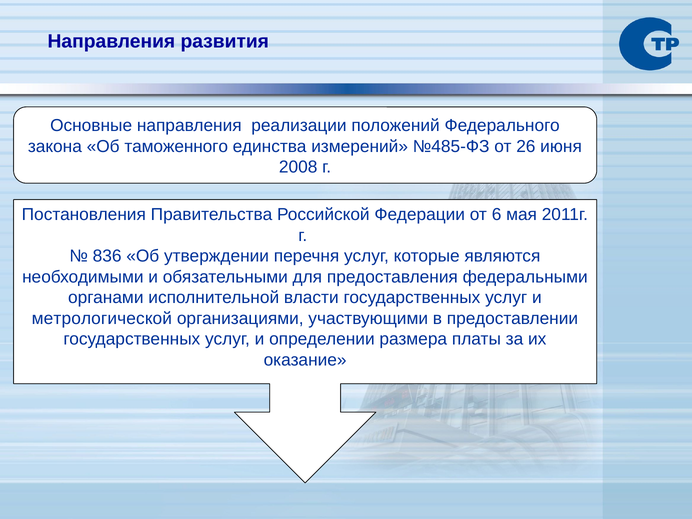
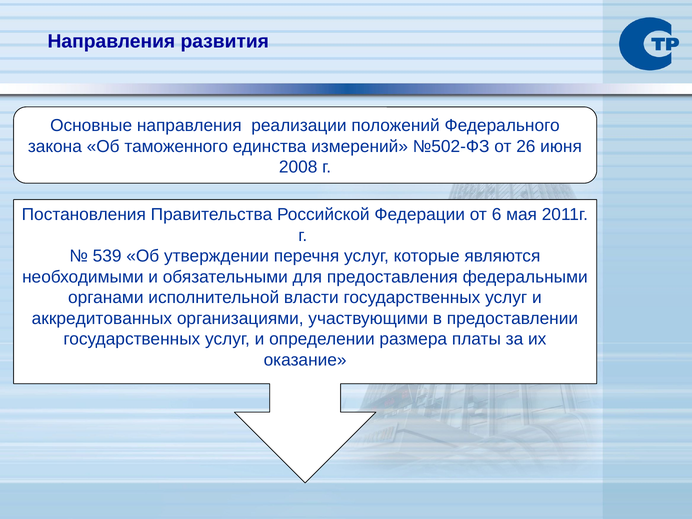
№485-ФЗ: №485-ФЗ -> №502-ФЗ (451, 146)
836: 836 -> 539 (107, 256)
метрологической: метрологической -> аккредитованных (102, 318)
